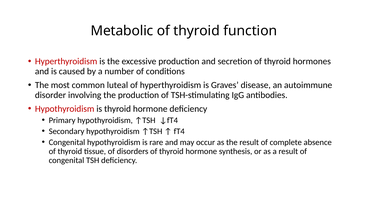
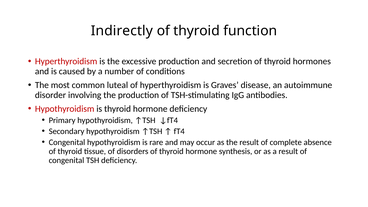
Metabolic: Metabolic -> Indirectly (122, 31)
